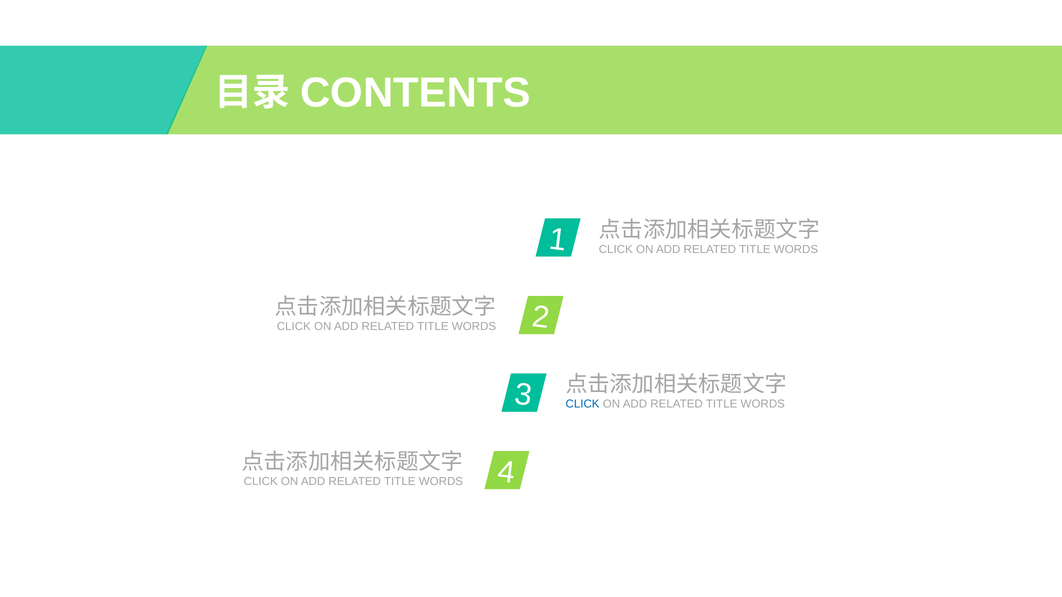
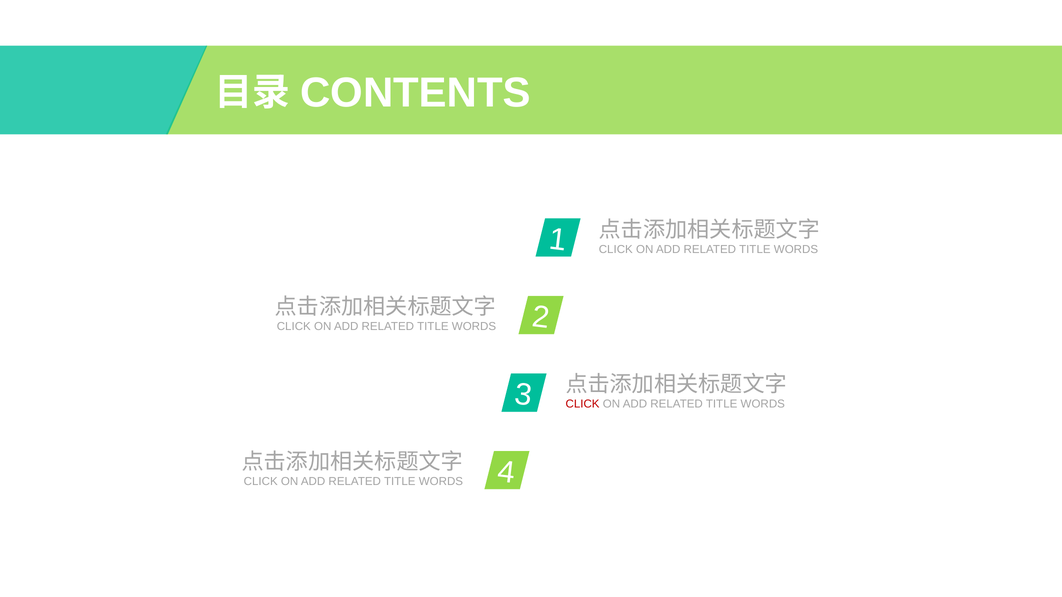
CLICK colour: blue -> red (583, 404)
